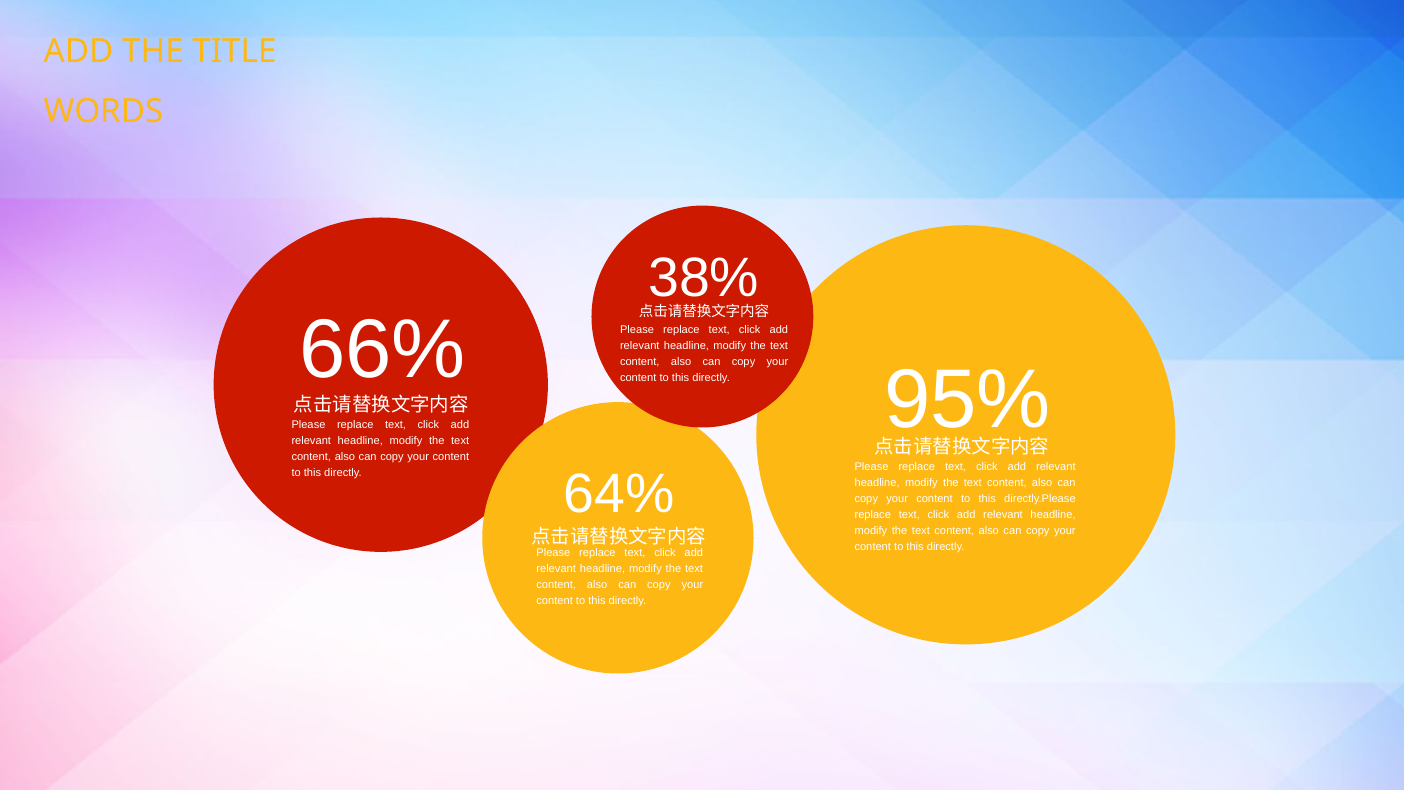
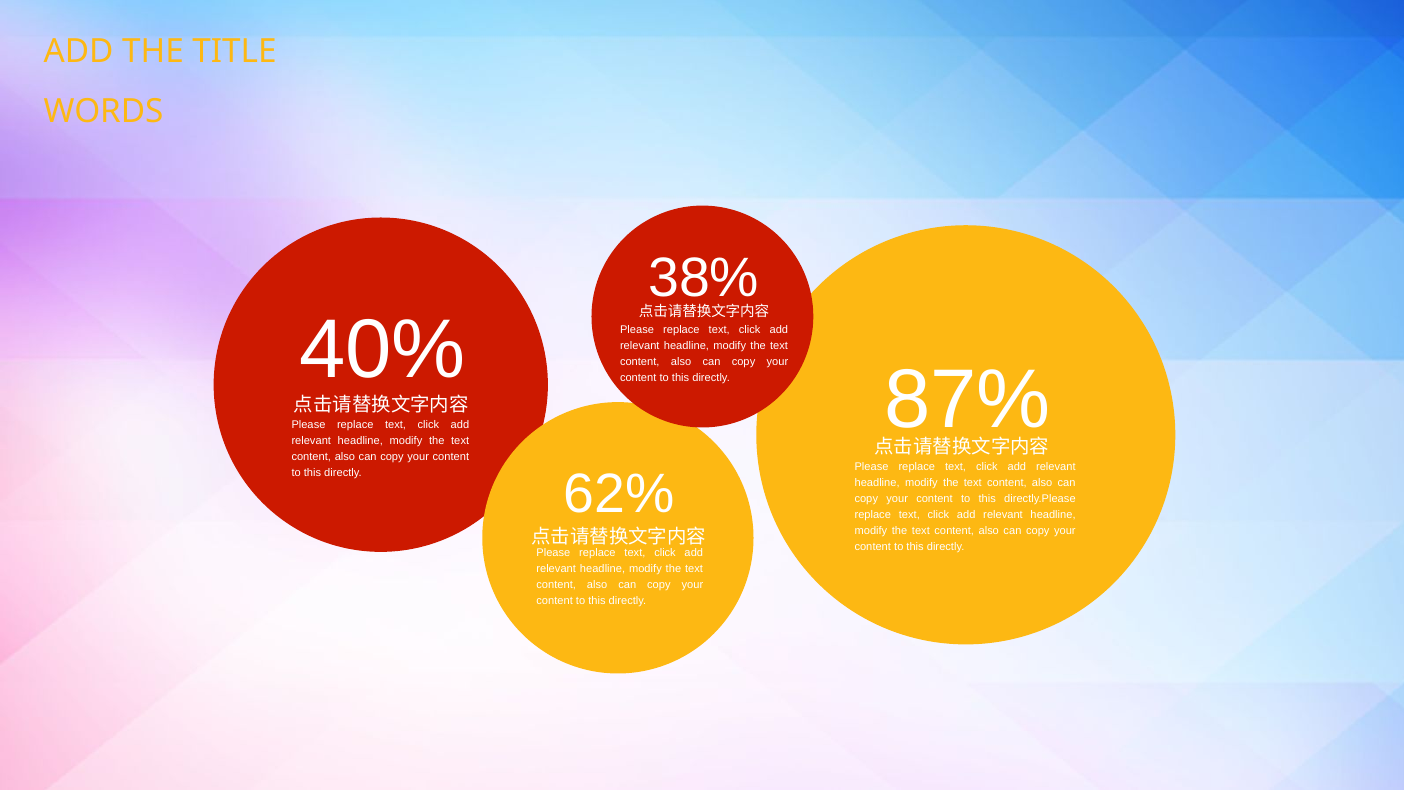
66%: 66% -> 40% (382, 350)
95%: 95% -> 87% (967, 400)
64%: 64% -> 62% (619, 494)
